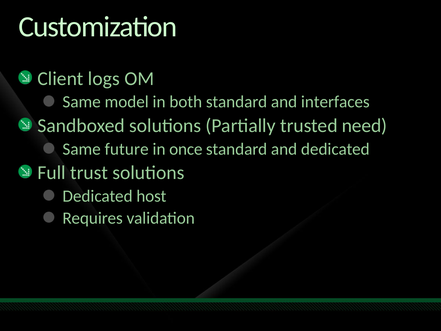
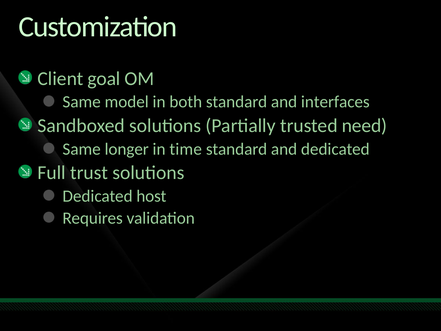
logs: logs -> goal (104, 79)
future: future -> longer (127, 149)
once: once -> time (186, 149)
